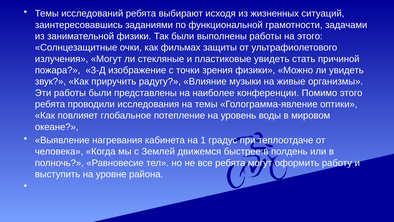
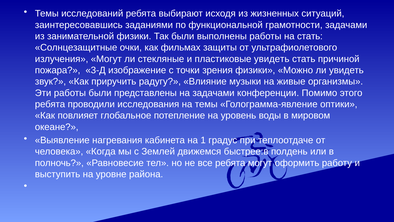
на этого: этого -> стать (310, 36)
на наиболее: наиболее -> задачами (213, 93)
